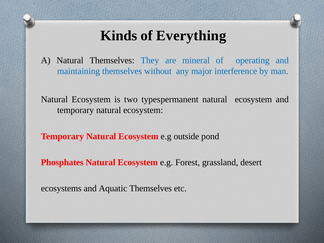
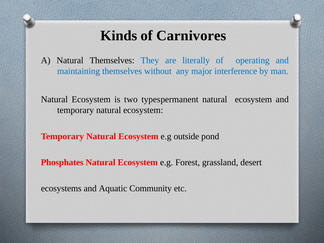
Everything: Everything -> Carnivores (191, 36)
mineral: mineral -> literally (196, 60)
Aquatic Themselves: Themselves -> Community (151, 188)
